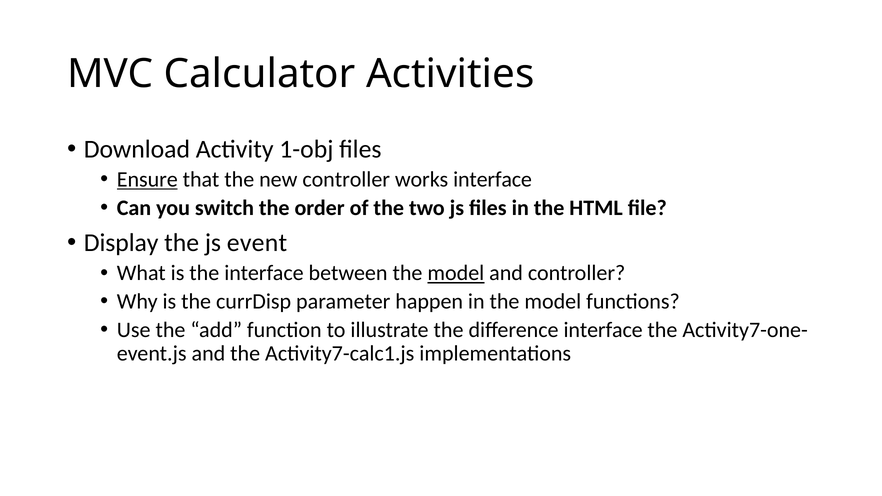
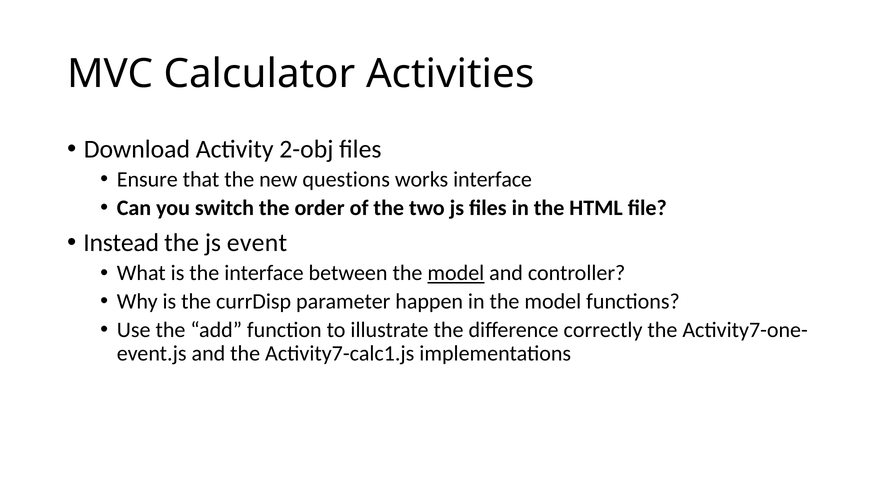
1-obj: 1-obj -> 2-obj (306, 149)
Ensure underline: present -> none (147, 179)
new controller: controller -> questions (346, 179)
Display: Display -> Instead (121, 243)
difference interface: interface -> correctly (603, 330)
